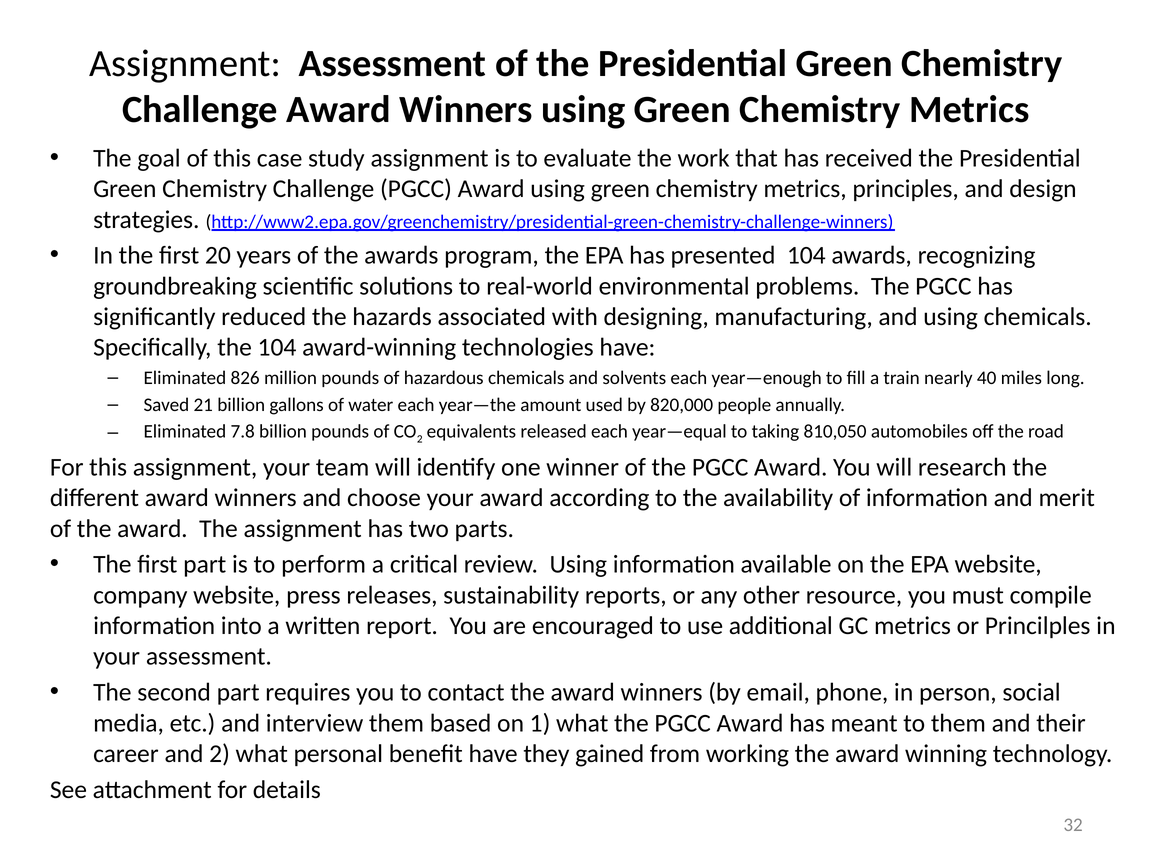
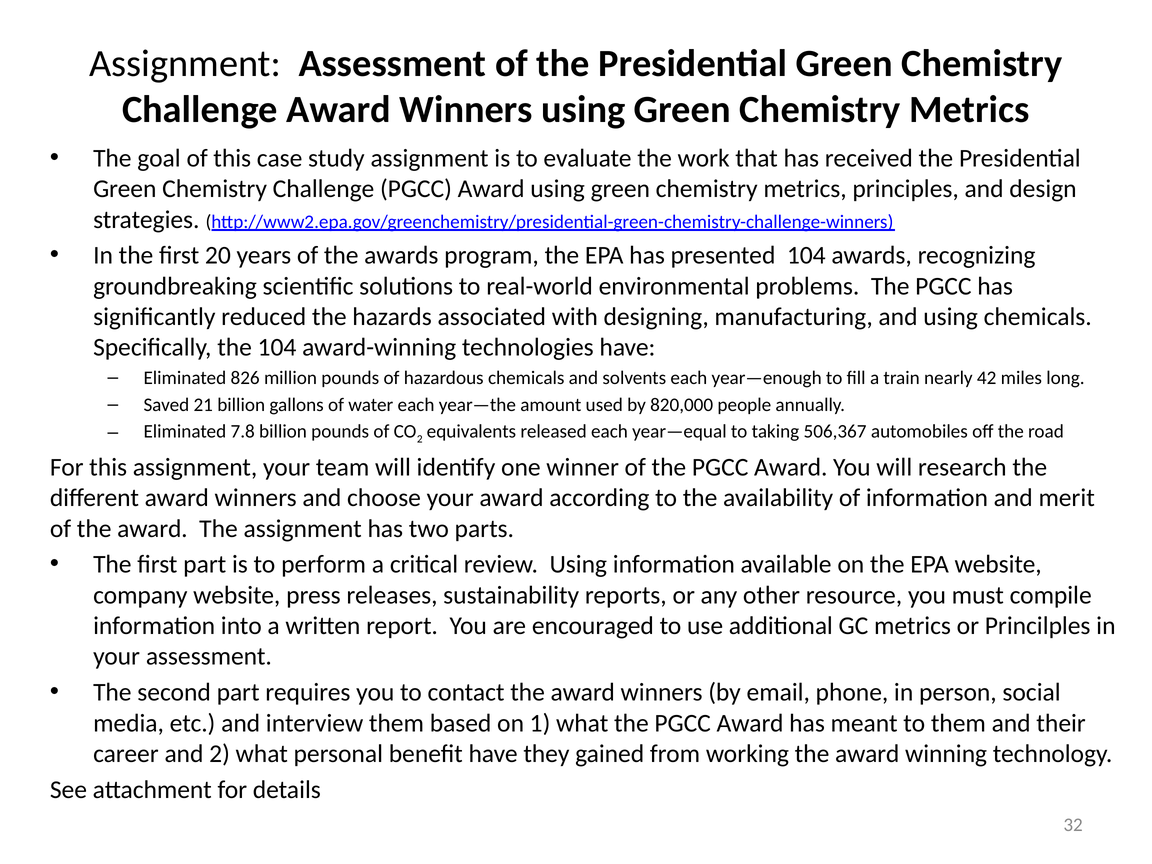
40: 40 -> 42 (987, 378)
810,050: 810,050 -> 506,367 (835, 432)
